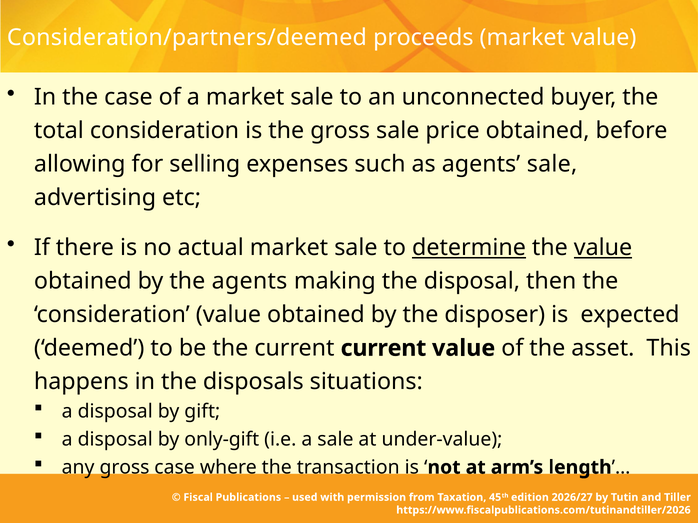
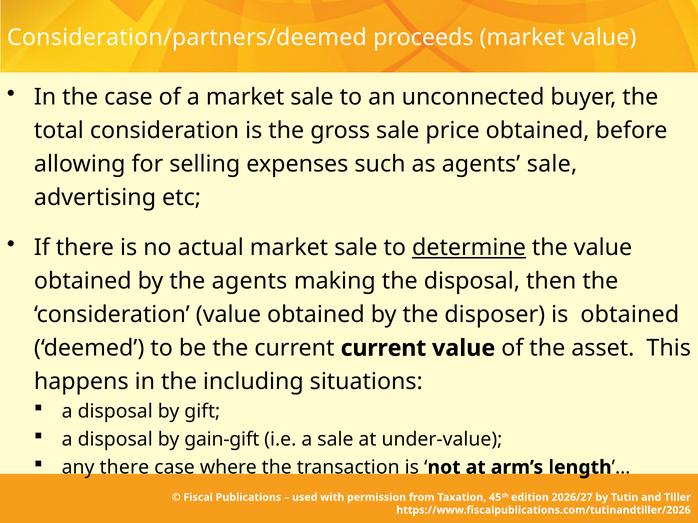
value underline: present -> none (603, 248)
is expected: expected -> obtained (630, 315)
disposals: disposals -> including (253, 382)
only-gift: only-gift -> gain-gift (222, 440)
any gross: gross -> there (124, 468)
